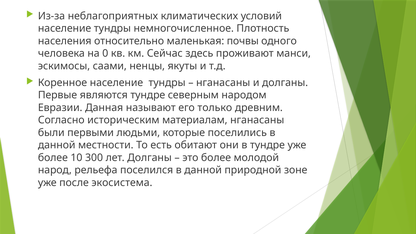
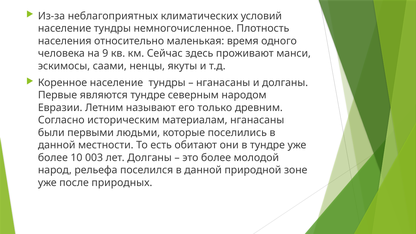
почвы: почвы -> время (243, 41)
0: 0 -> 9 (105, 53)
Данная: Данная -> Летним (104, 108)
300: 300 -> 003 (94, 158)
экосистема: экосистема -> природных (122, 183)
